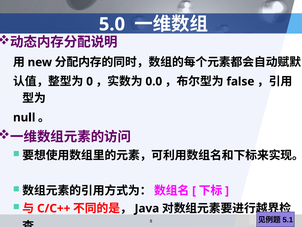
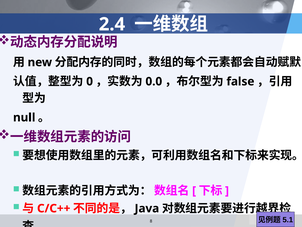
5.0: 5.0 -> 2.4 (112, 24)
